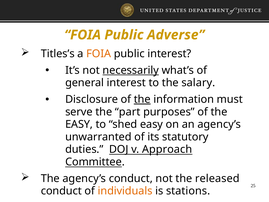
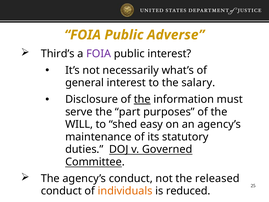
Titles’s: Titles’s -> Third’s (58, 54)
FOIA colour: orange -> purple (99, 54)
necessarily underline: present -> none (131, 70)
EASY: EASY -> WILL (79, 124)
unwarranted: unwarranted -> maintenance (98, 137)
Approach: Approach -> Governed (167, 149)
stations: stations -> reduced (188, 191)
